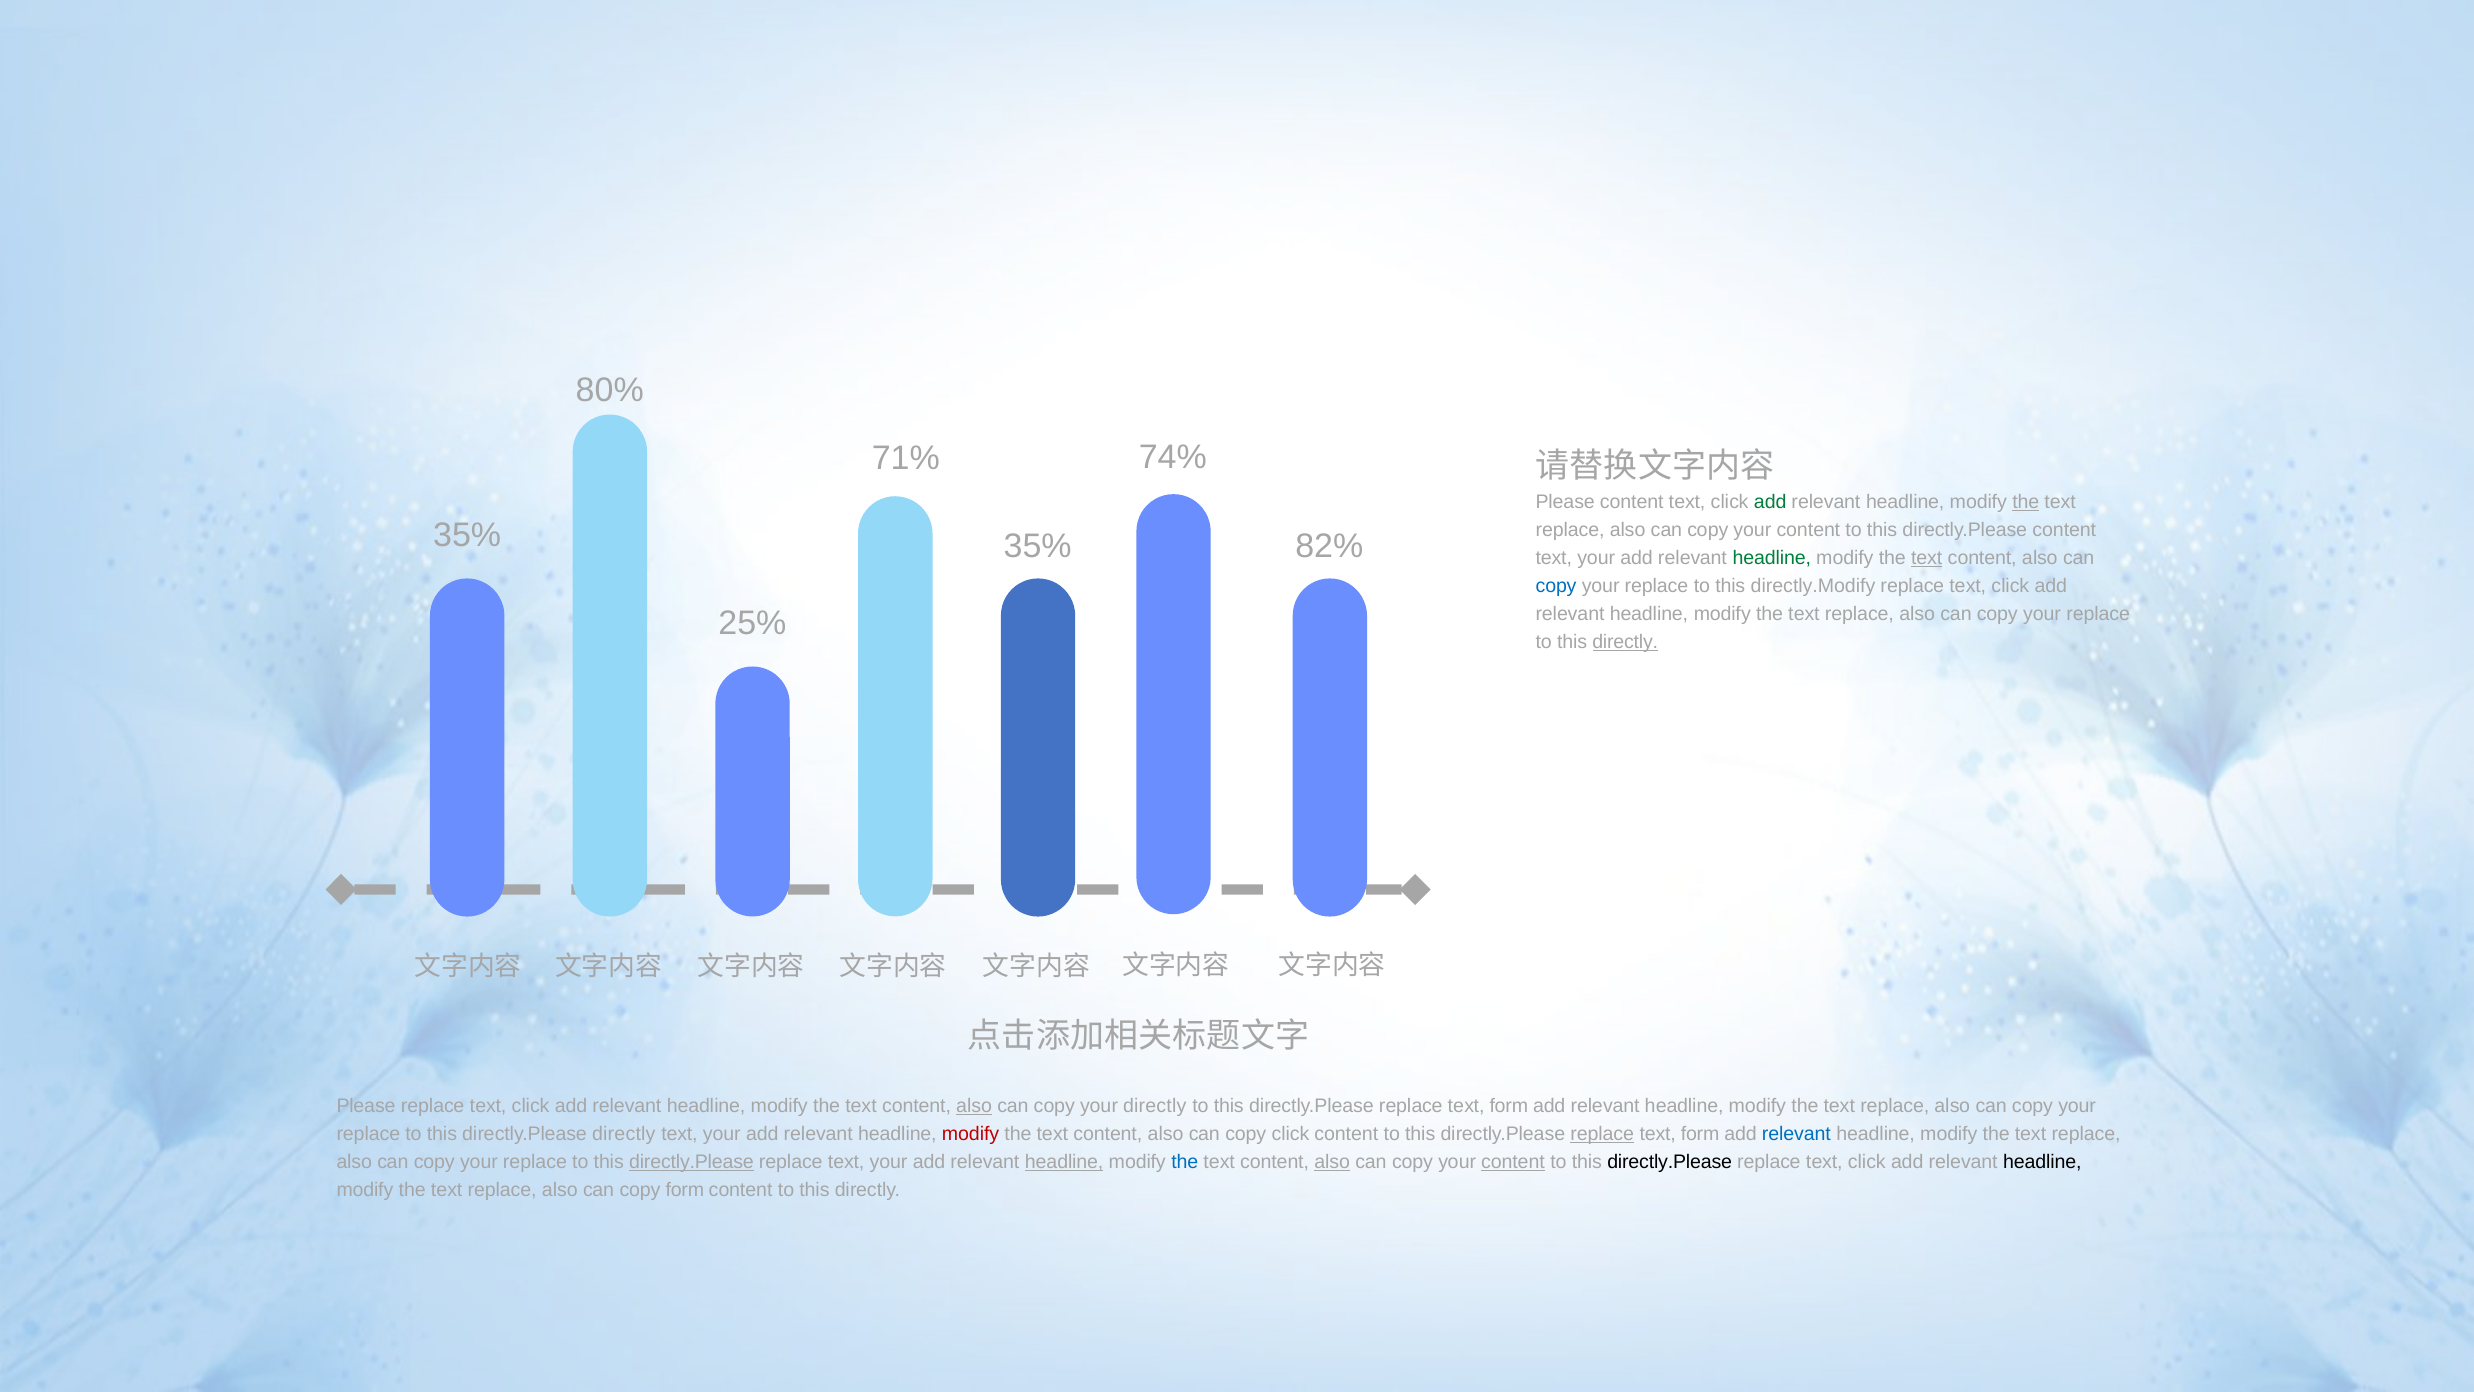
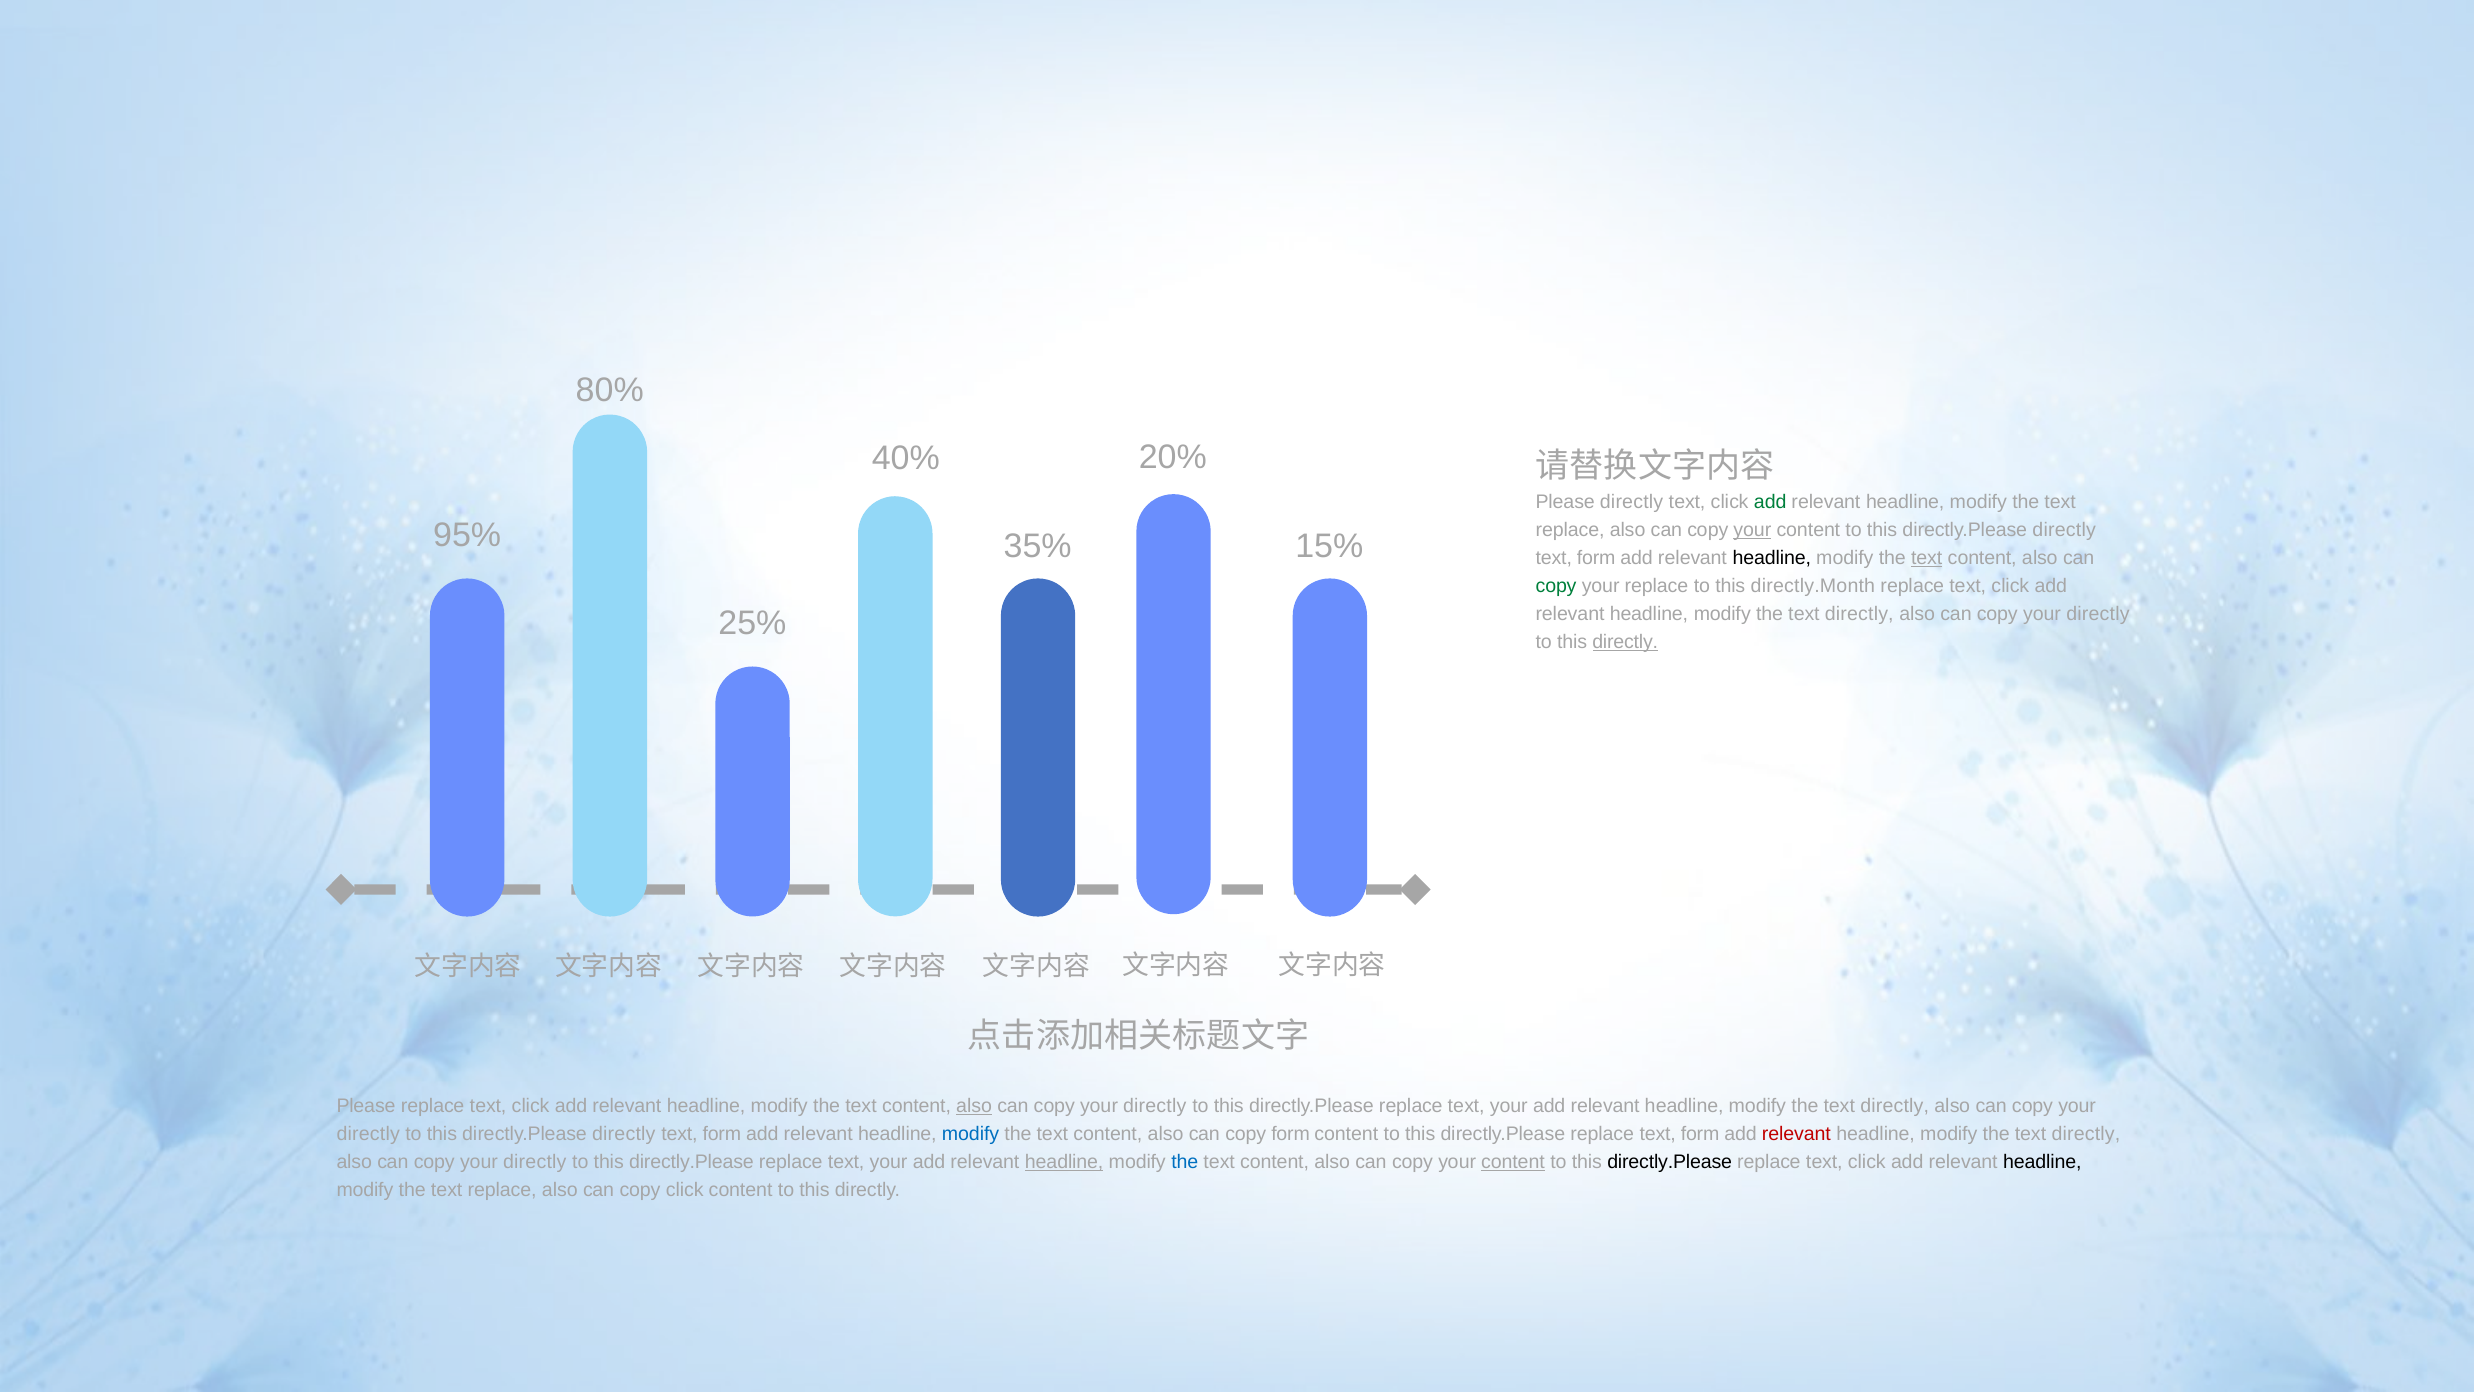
74%: 74% -> 20% (1173, 457)
71%: 71% -> 40% (906, 458)
Please content: content -> directly (1632, 502)
the underline: present -> none (2026, 502)
35%: 35% -> 95% (467, 535)
your underline: none -> present (1752, 530)
content: content -> directly (2064, 530)
82%: 82% -> 15% (1329, 546)
your: your -> form (1596, 558)
headline colour: green -> black (1772, 558)
copy colour: blue -> green (1556, 586)
directly.Modify: directly.Modify -> directly.Month (1813, 586)
replace: replace -> directly (1859, 614)
replace: replace -> directly (2098, 614)
form: form -> your (1509, 1106)
replace: replace -> directly (1895, 1106)
replace: replace -> directly (368, 1134)
your: your -> form (722, 1134)
modify colour: red -> blue (971, 1134)
copy click: click -> form (1291, 1134)
replace underline: present -> none (1602, 1134)
relevant colour: blue -> red (1796, 1134)
replace: replace -> directly (2086, 1134)
replace: replace -> directly (535, 1162)
directly.Please underline: present -> none (691, 1162)
also underline: present -> none (1332, 1162)
copy form: form -> click (685, 1190)
